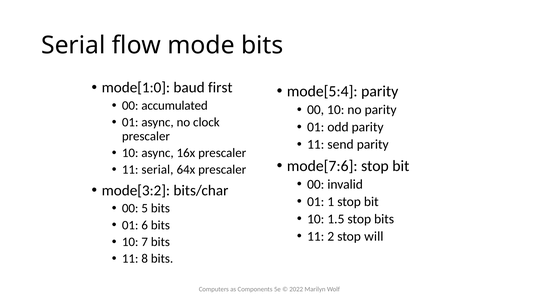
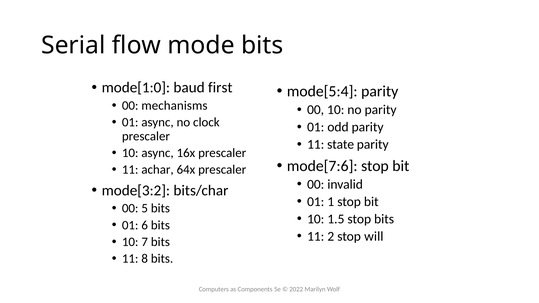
accumulated: accumulated -> mechanisms (174, 106)
send: send -> state (341, 145)
11 serial: serial -> achar (158, 170)
